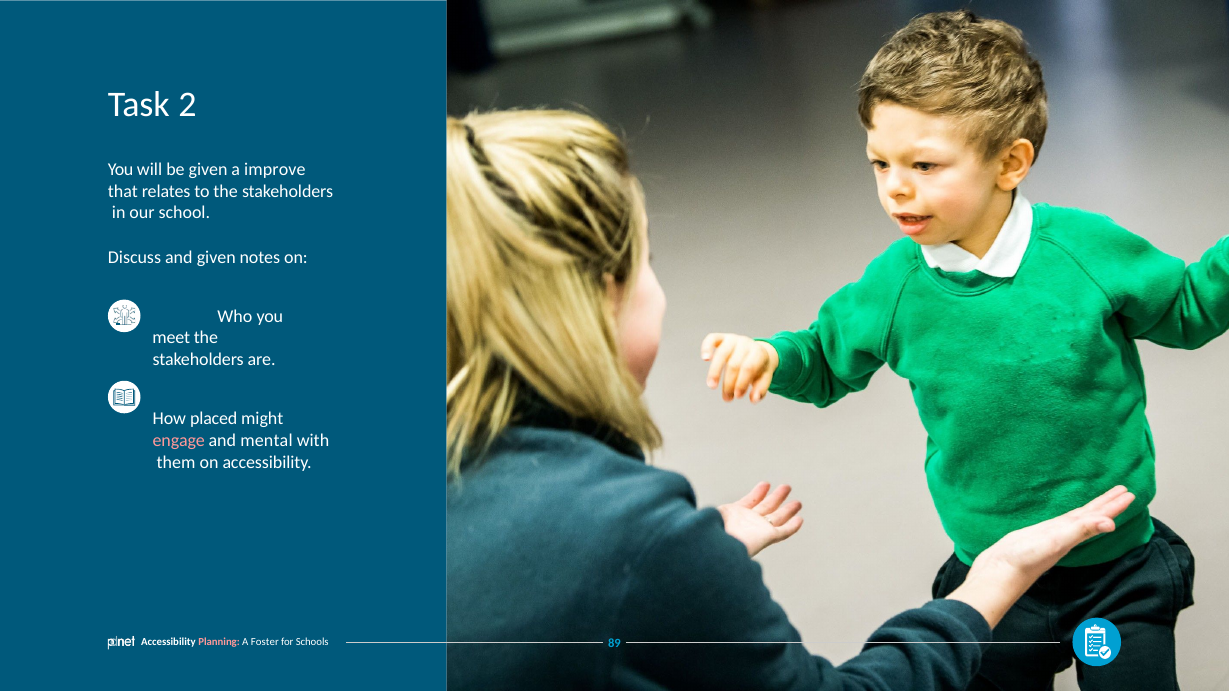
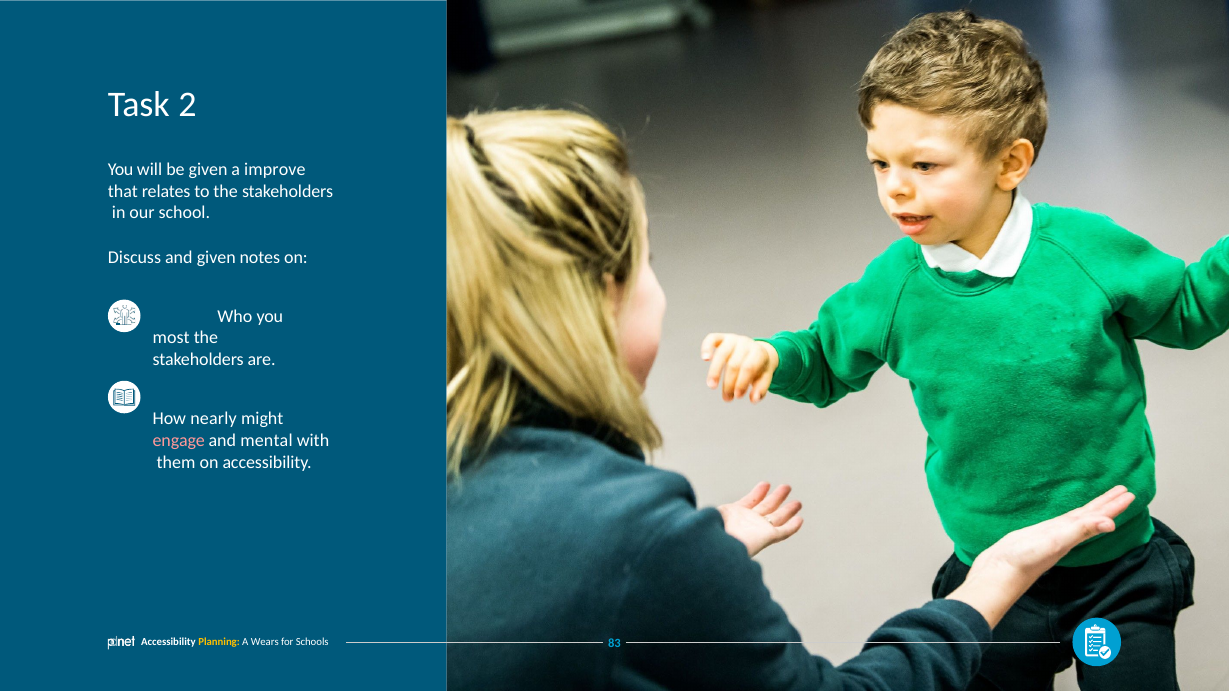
meet: meet -> most (171, 338)
placed: placed -> nearly (214, 419)
Planning colour: pink -> yellow (219, 642)
Foster: Foster -> Wears (265, 642)
89: 89 -> 83 (614, 643)
